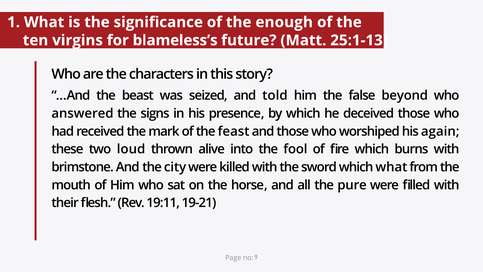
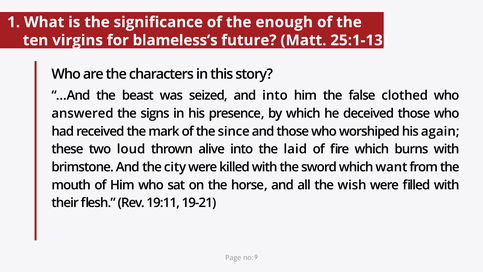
and told: told -> into (275, 96)
beyond: beyond -> clothed (405, 96)
feast: feast -> since (234, 132)
fool: fool -> laid (295, 149)
which what: what -> want (391, 167)
pure: pure -> wish (352, 185)
